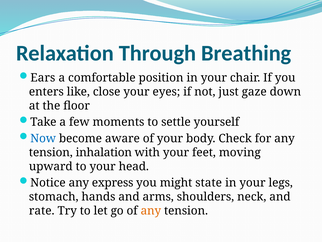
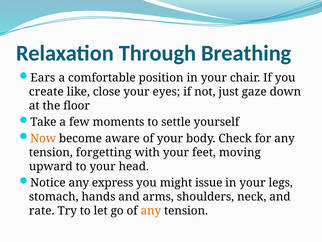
enters: enters -> create (46, 92)
Now colour: blue -> orange (43, 138)
inhalation: inhalation -> forgetting (104, 152)
state: state -> issue (209, 182)
